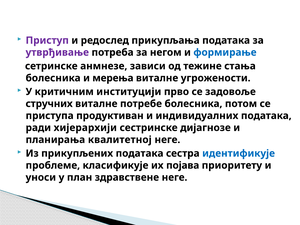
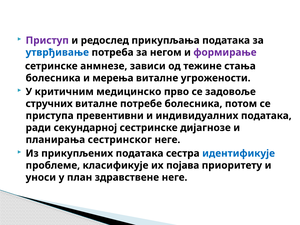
утврђивање colour: purple -> blue (57, 52)
формирање colour: blue -> purple (225, 52)
институцији: институцији -> медицинско (129, 92)
продуктиван: продуктиван -> превентивни (110, 116)
хијерархији: хијерархији -> секундарној (85, 128)
квалитетној: квалитетној -> сестринског (120, 140)
